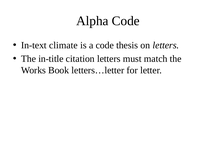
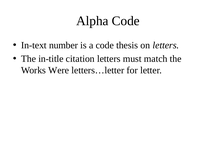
climate: climate -> number (63, 45)
Book: Book -> Were (59, 70)
